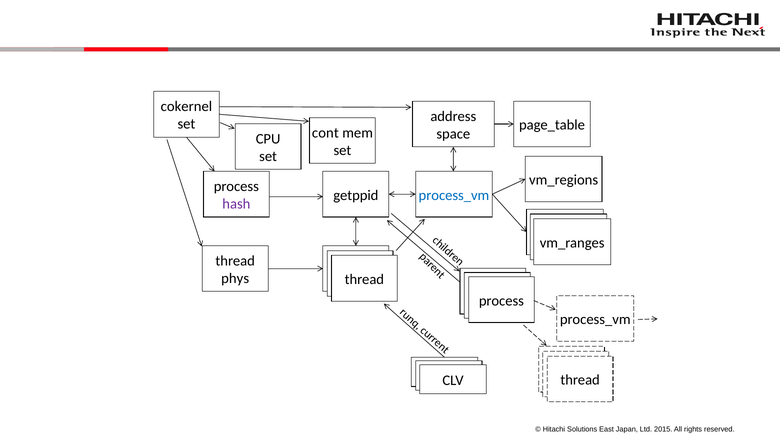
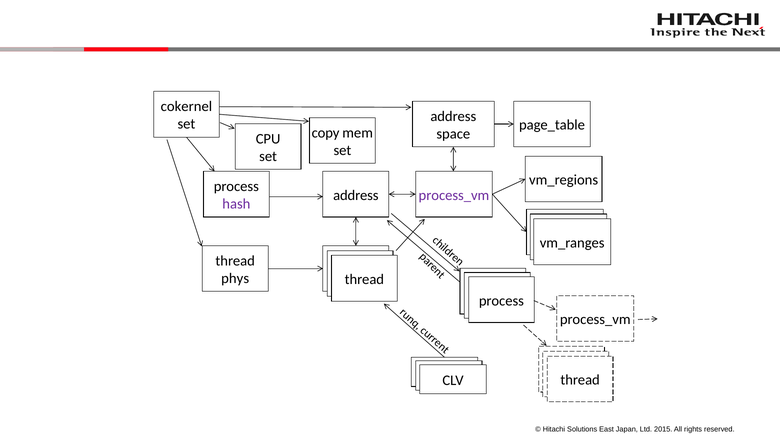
cont: cont -> copy (326, 133)
getppid: getppid -> address (356, 195)
process_vm colour: blue -> purple (454, 195)
